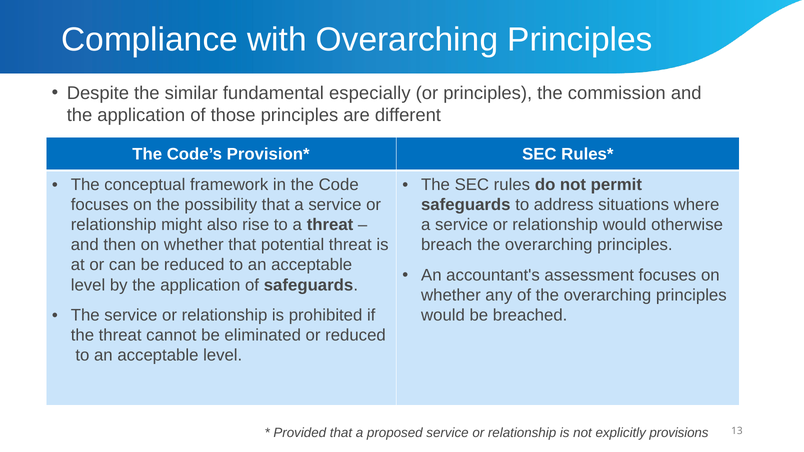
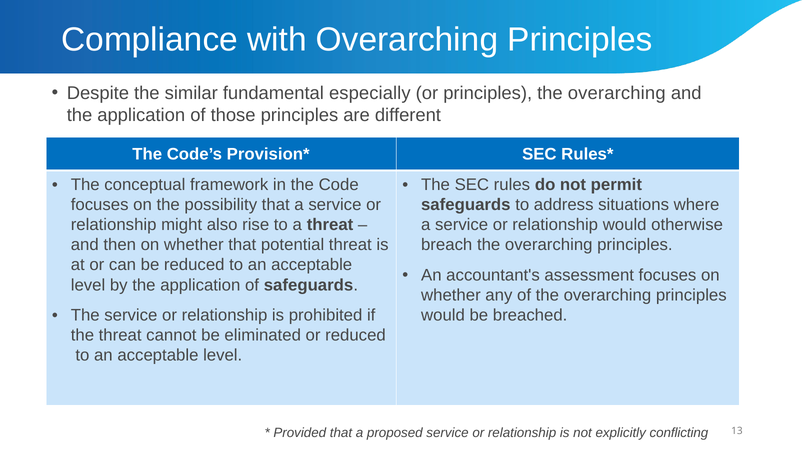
principles the commission: commission -> overarching (617, 93)
provisions: provisions -> conflicting (679, 433)
